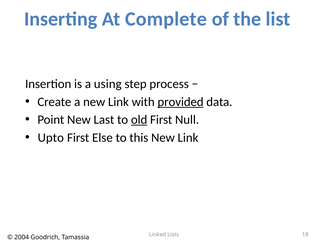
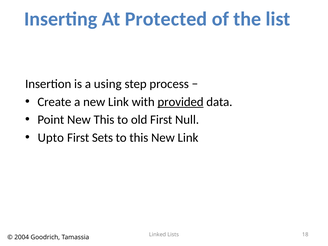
Complete: Complete -> Protected (166, 19)
New Last: Last -> This (104, 120)
old underline: present -> none (139, 120)
Else: Else -> Sets (103, 138)
